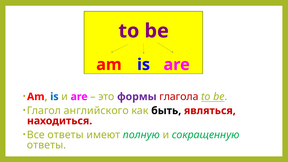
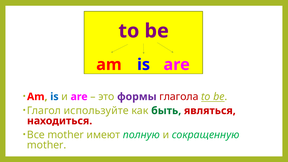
английского: английского -> используйте (96, 111)
быть colour: black -> green (166, 111)
Все ответы: ответы -> mother (66, 135)
ответы: ответы -> mother (47, 145)
